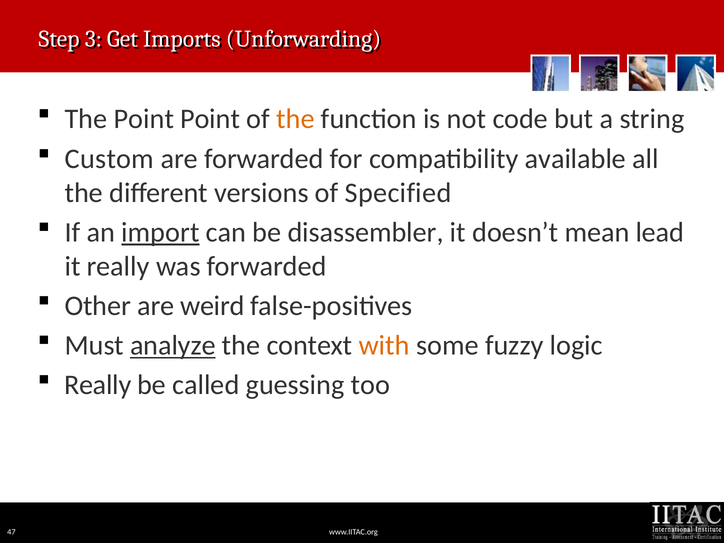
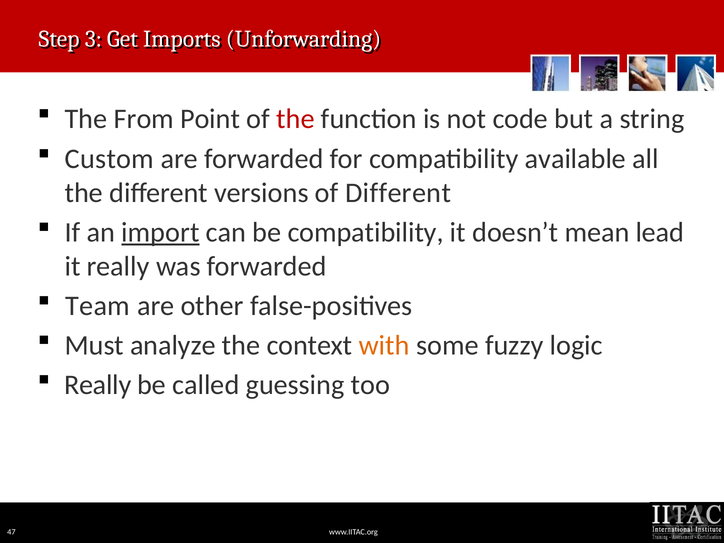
The Point: Point -> From (144, 119)
the colour: orange -> red (295, 119)
of Specified: Specified -> Different (398, 193)
be disassembler: disassembler -> compatibility (366, 232)
Other: Other -> Team (98, 306)
weird: weird -> other (212, 306)
analyze underline: present -> none (173, 345)
